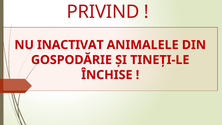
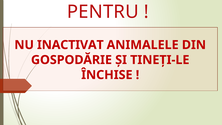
PRIVIND: PRIVIND -> PENTRU (103, 12)
